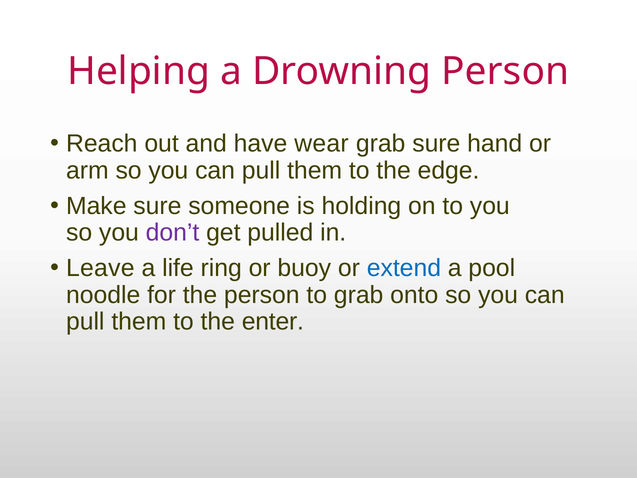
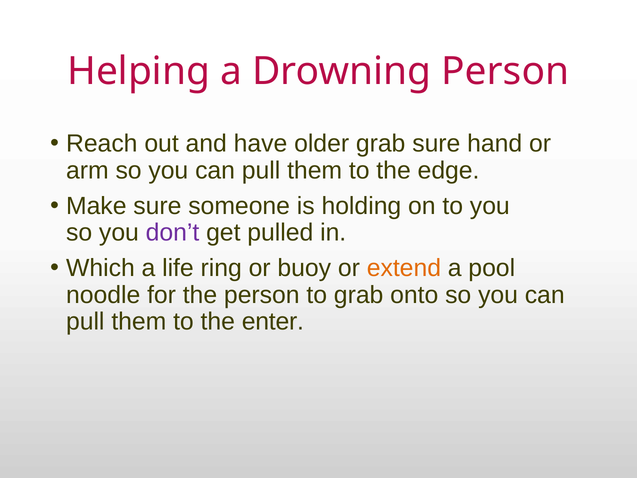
wear: wear -> older (322, 144)
Leave: Leave -> Which (100, 268)
extend colour: blue -> orange (404, 268)
